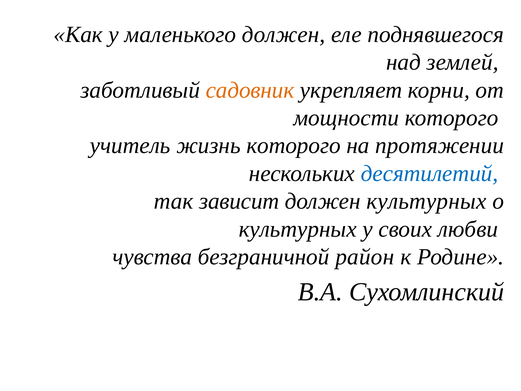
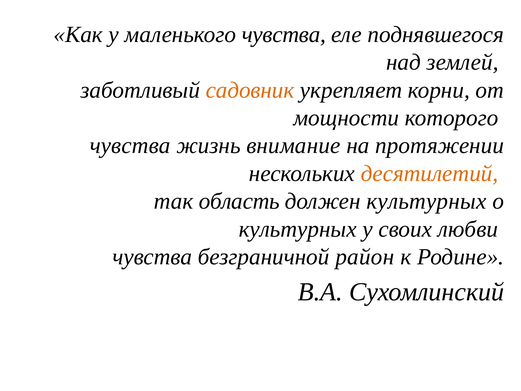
маленького должен: должен -> чувства (284, 34)
учитель: учитель -> чувства (130, 146)
жизнь которого: которого -> внимание (293, 146)
десятилетий colour: blue -> orange (430, 173)
зависит: зависит -> область (239, 201)
